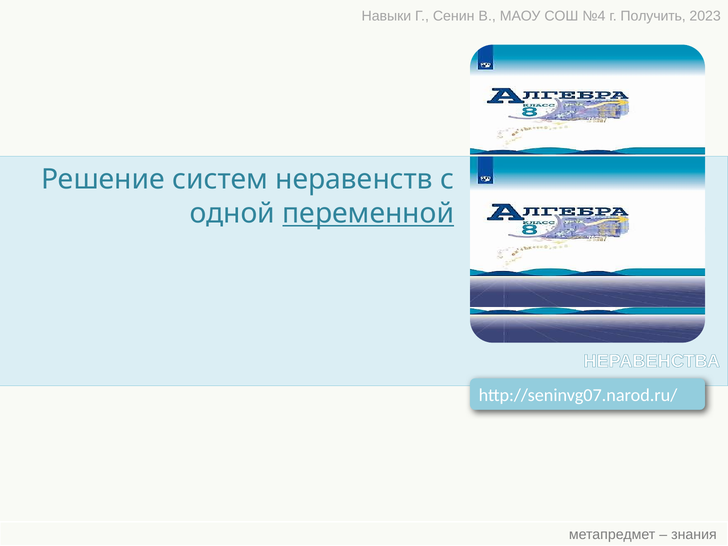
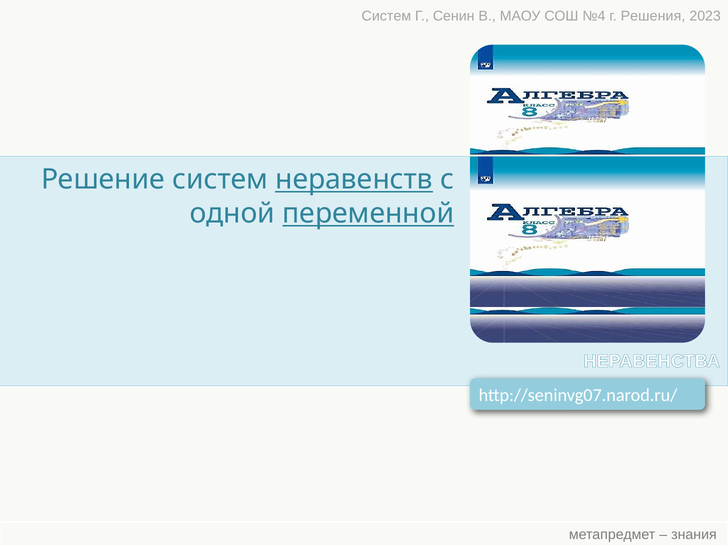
Навыки: Навыки -> Систем (386, 16)
Получить: Получить -> Решения (653, 16)
неравенств underline: none -> present (354, 180)
